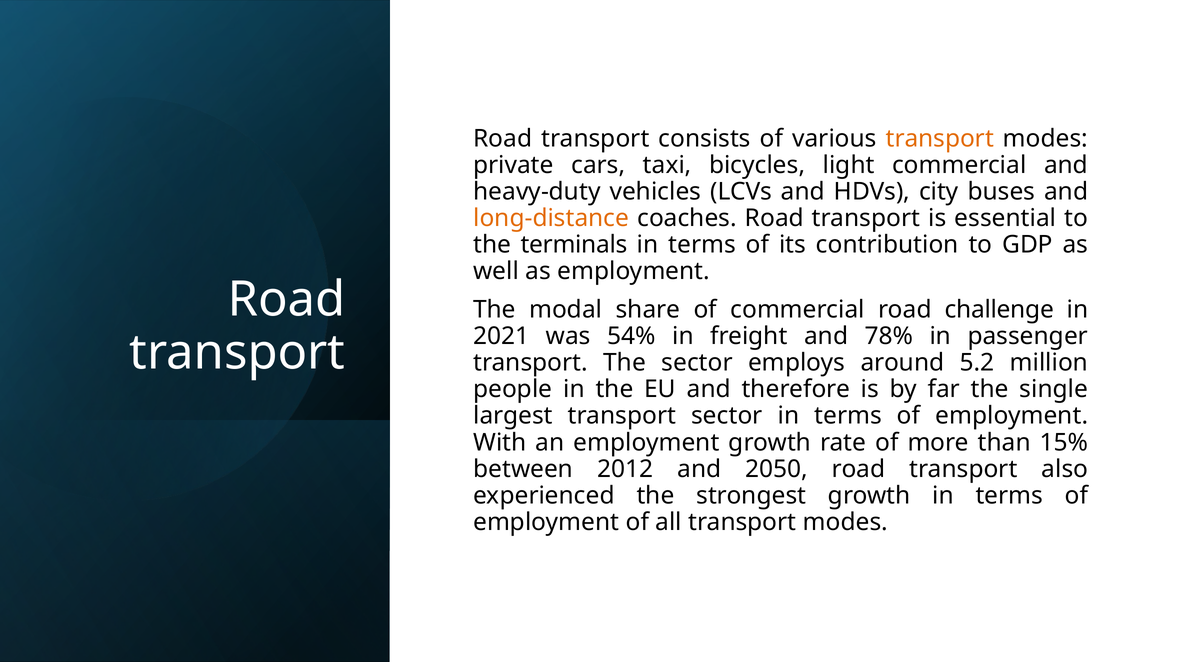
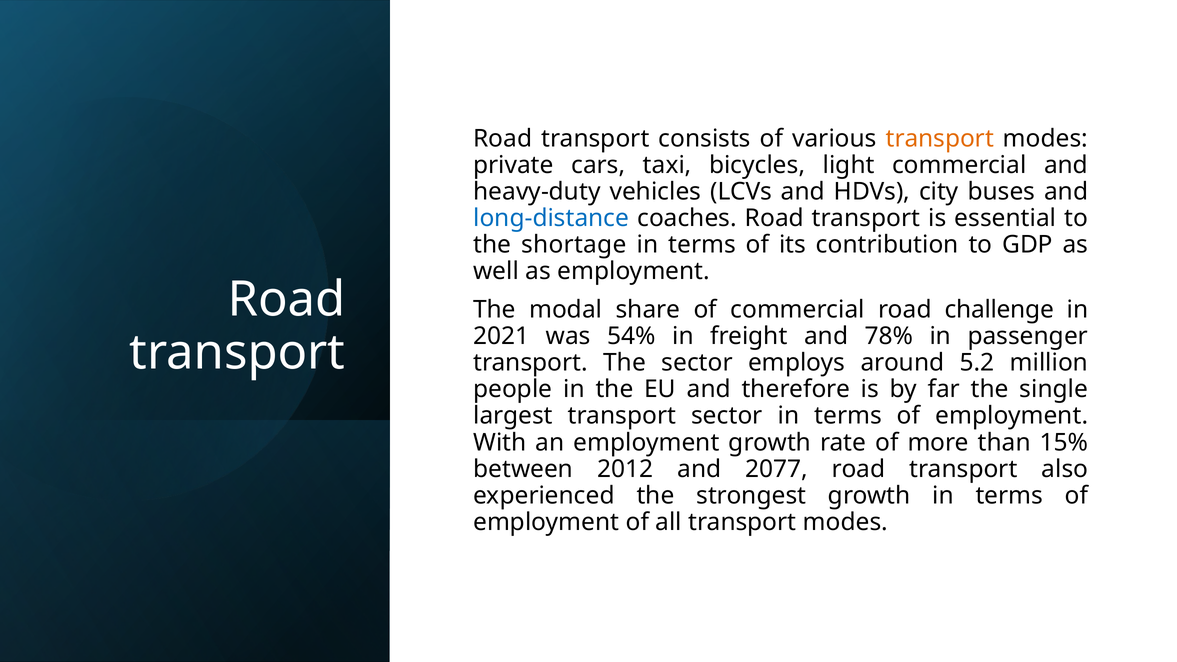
long-distance colour: orange -> blue (551, 218)
terminals: terminals -> shortage (574, 245)
2050: 2050 -> 2077 (777, 469)
